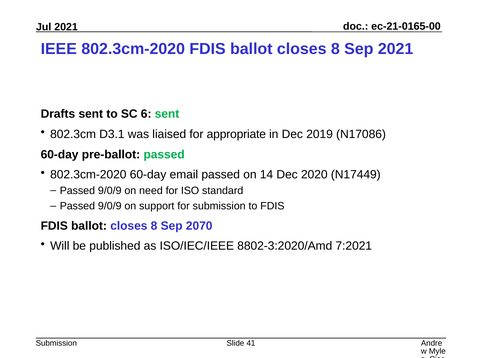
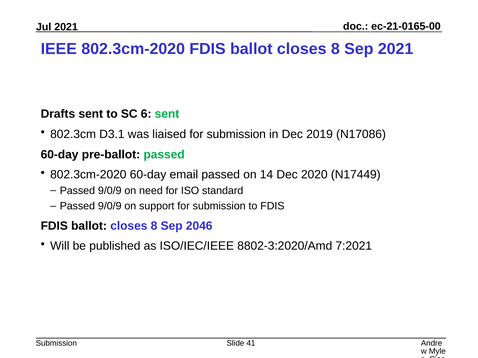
liaised for appropriate: appropriate -> submission (236, 134)
2070: 2070 -> 2046 (199, 226)
